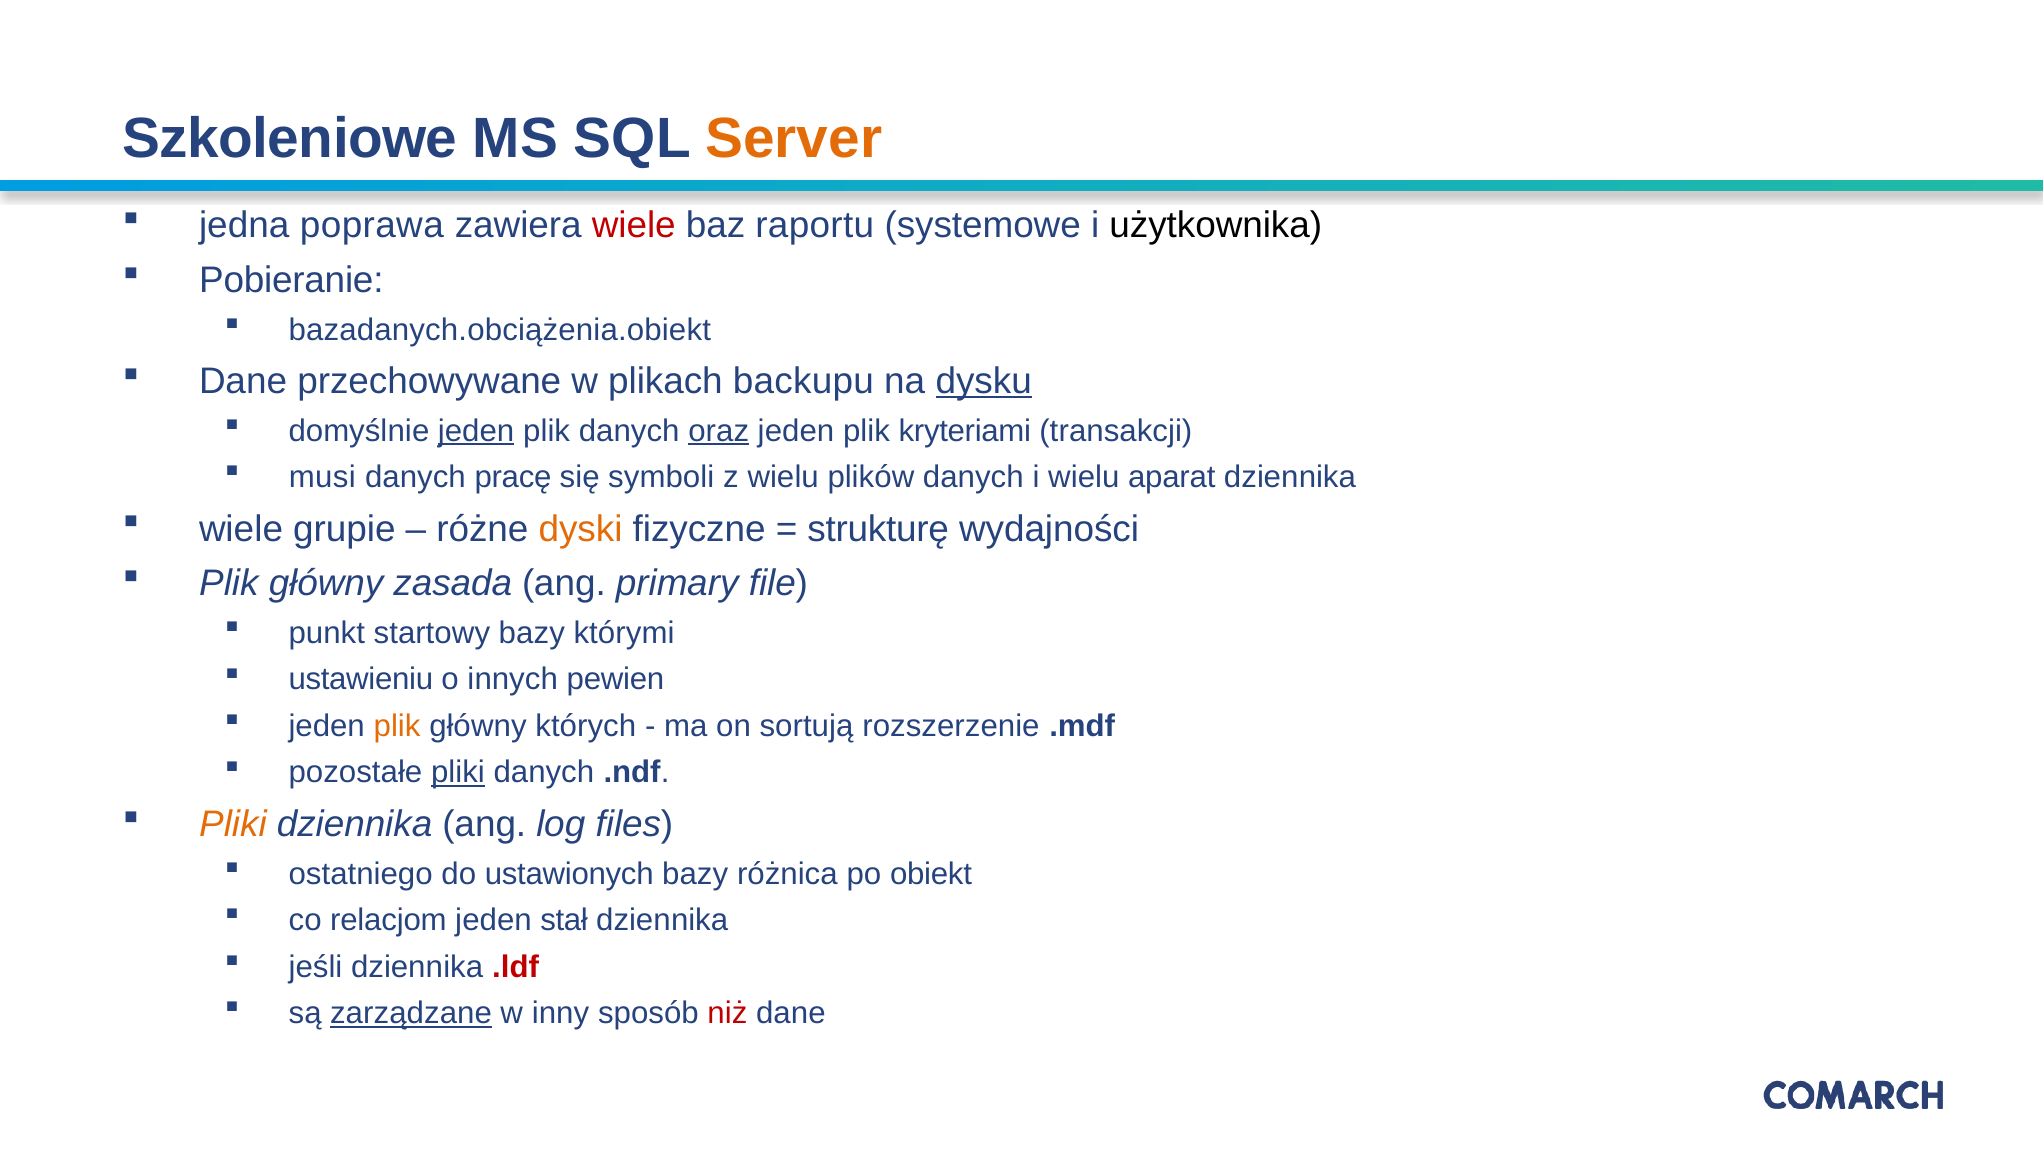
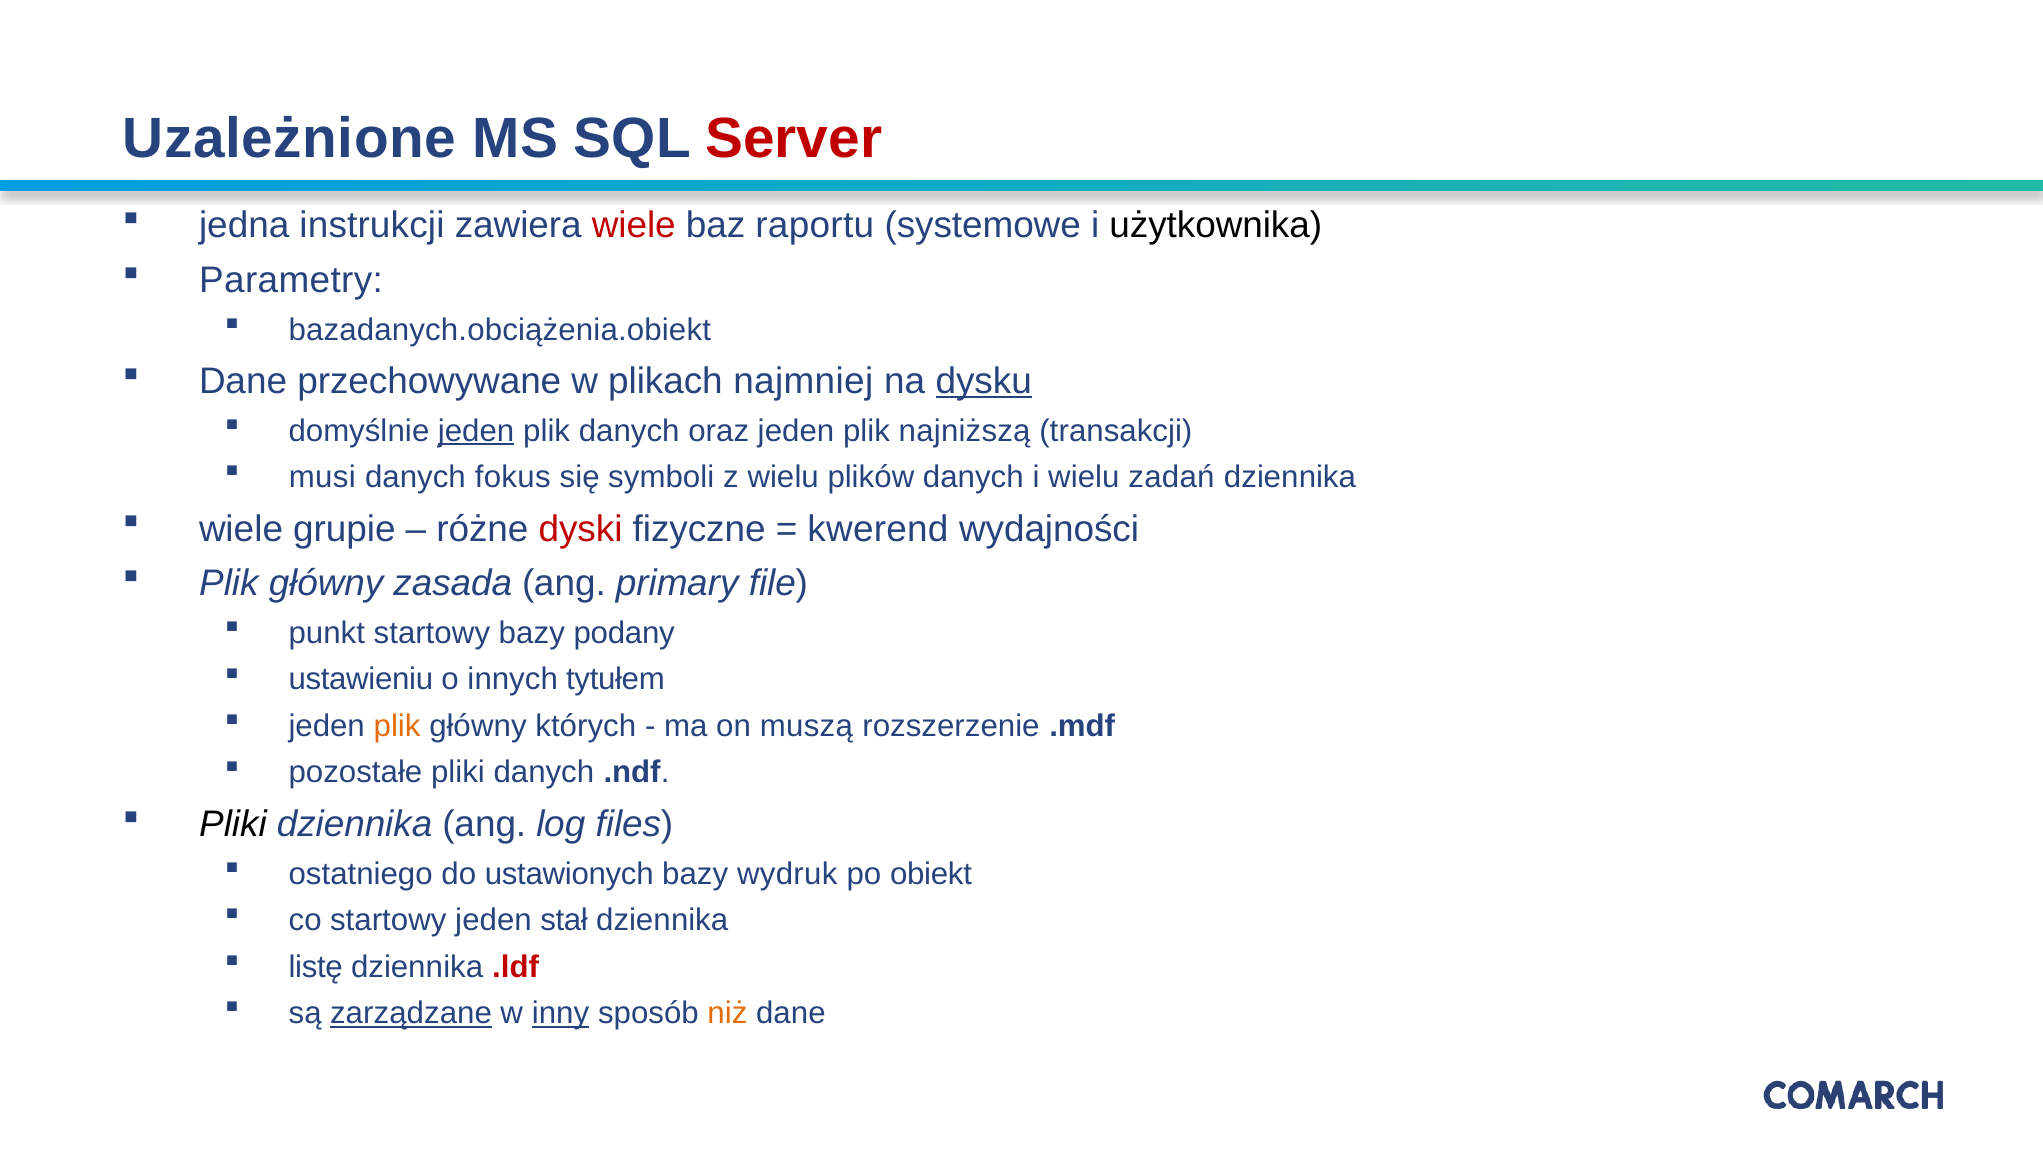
Szkoleniowe: Szkoleniowe -> Uzależnione (289, 139)
Server colour: orange -> red (794, 139)
poprawa: poprawa -> instrukcji (372, 226)
Pobieranie: Pobieranie -> Parametry (291, 280)
backupu: backupu -> najmniej (803, 381)
oraz underline: present -> none (719, 431)
kryteriami: kryteriami -> najniższą (965, 431)
pracę: pracę -> fokus (513, 477)
aparat: aparat -> zadań (1171, 477)
dyski colour: orange -> red (581, 529)
strukturę: strukturę -> kwerend (878, 529)
którymi: którymi -> podany (624, 633)
pewien: pewien -> tytułem (615, 680)
sortują: sortują -> muszą (806, 726)
pliki underline: present -> none (458, 773)
Pliki colour: orange -> black (233, 824)
różnica: różnica -> wydruk (787, 874)
co relacjom: relacjom -> startowy (388, 920)
jeśli: jeśli -> listę (316, 967)
inny underline: none -> present (560, 1014)
niż colour: red -> orange (727, 1014)
